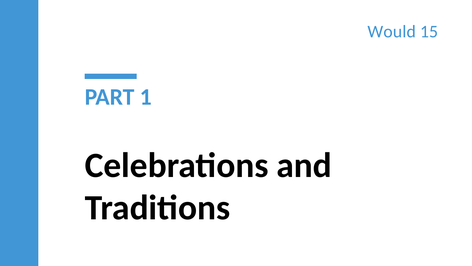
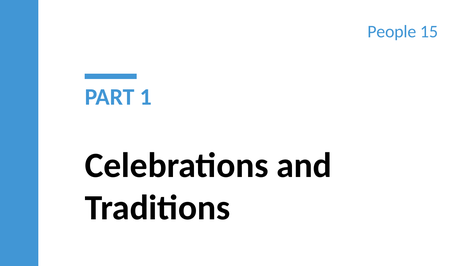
Would: Would -> People (392, 32)
